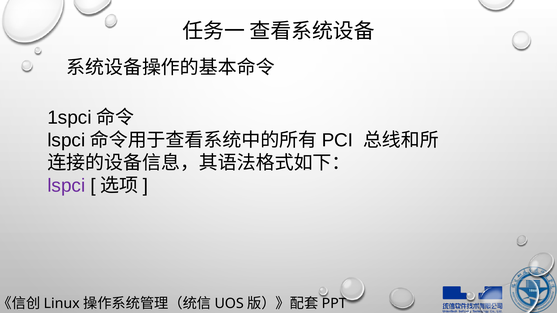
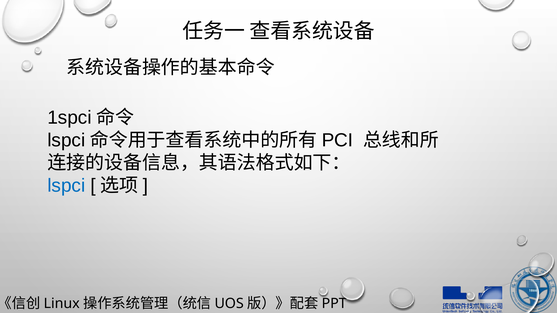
lspci colour: purple -> blue (66, 186)
